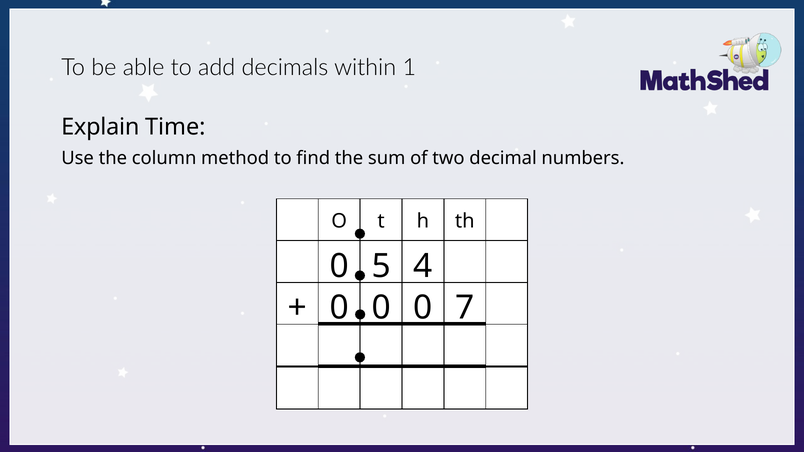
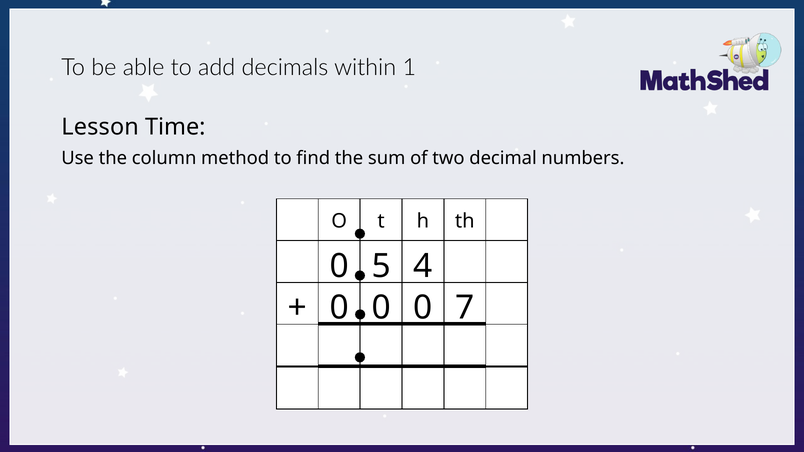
Explain: Explain -> Lesson (100, 127)
